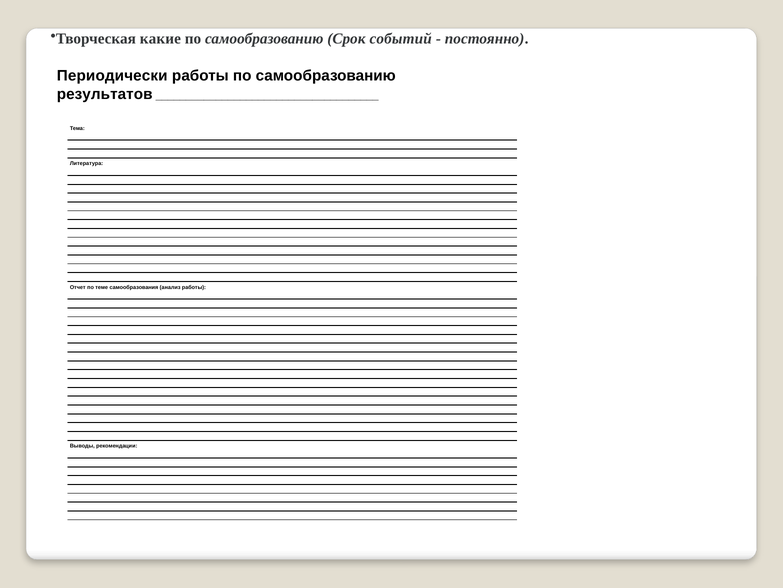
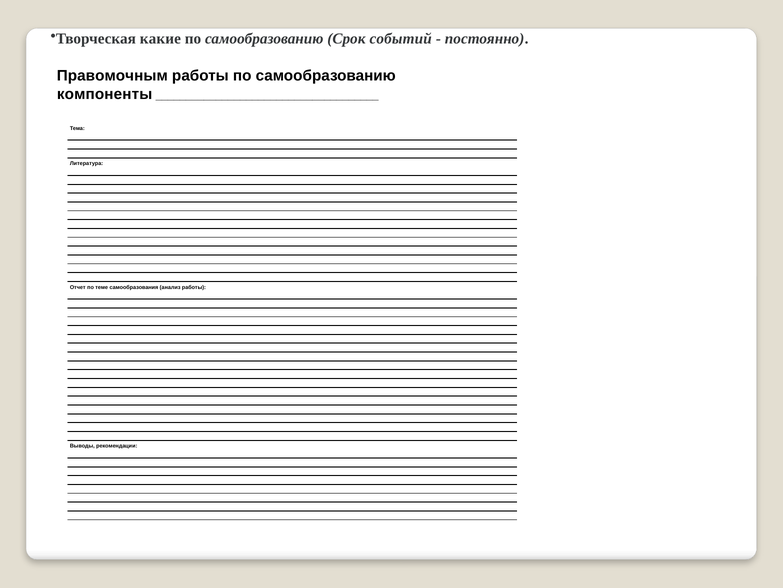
Периодически: Периодически -> Правомочным (112, 76)
результатов: результатов -> компоненты (105, 94)
